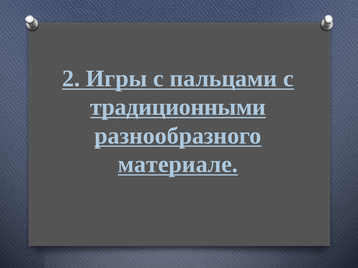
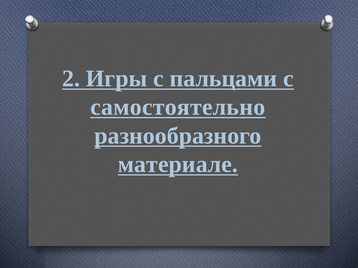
традиционными: традиционными -> самостоятельно (178, 107)
